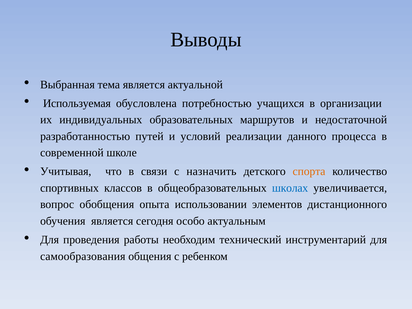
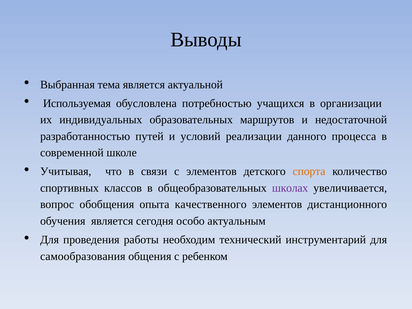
с назначить: назначить -> элементов (211, 172)
школах colour: blue -> purple (290, 188)
использовании: использовании -> качественного (211, 205)
